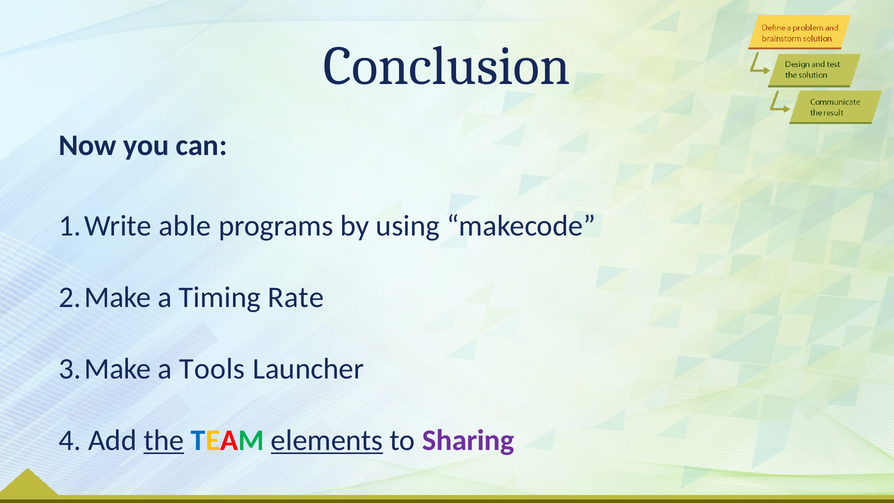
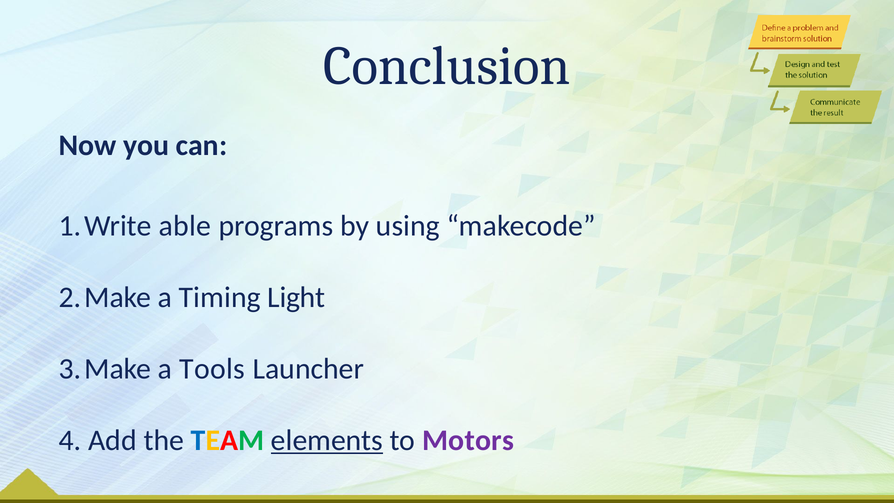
Rate: Rate -> Light (296, 297)
the underline: present -> none (164, 440)
Sharing: Sharing -> Motors (468, 440)
